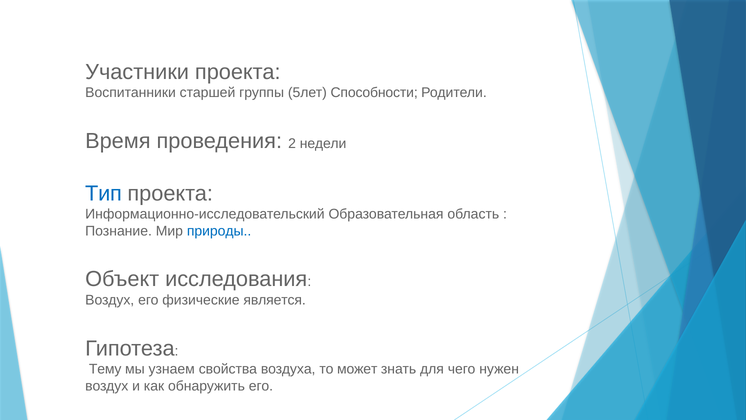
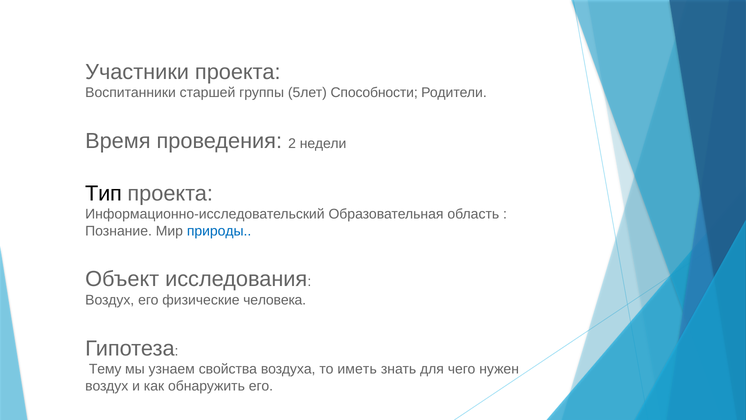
Тип colour: blue -> black (103, 193)
является: является -> человека (275, 300)
может: может -> иметь (357, 369)
